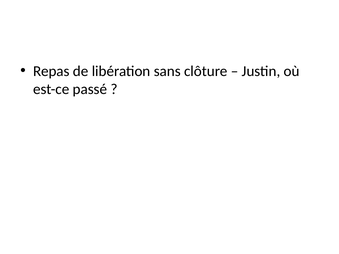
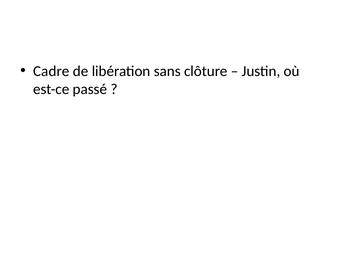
Repas: Repas -> Cadre (51, 71)
